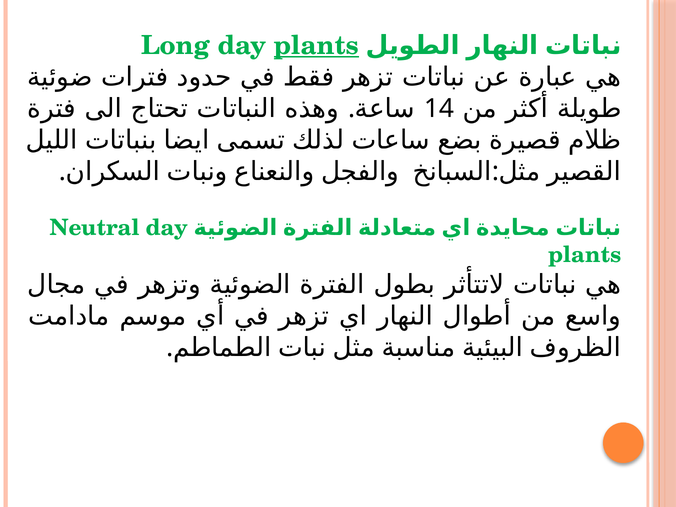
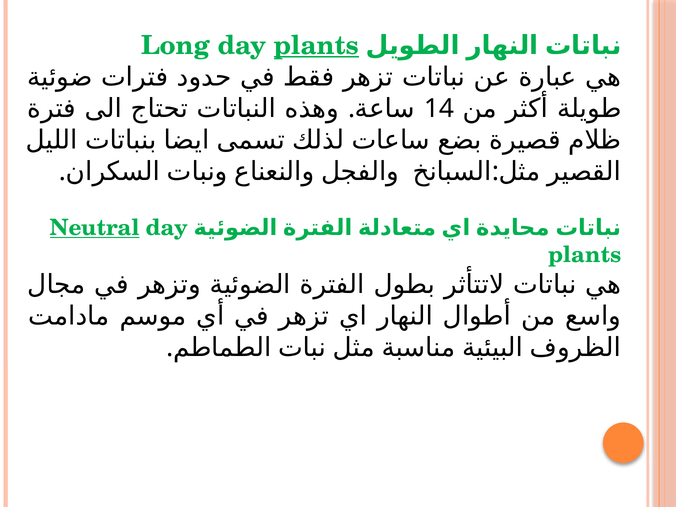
Neutral underline: none -> present (95, 228)
